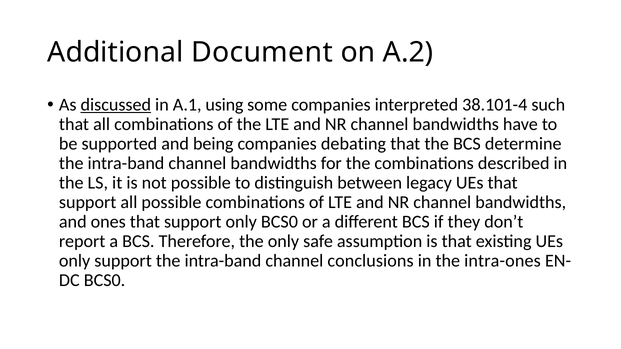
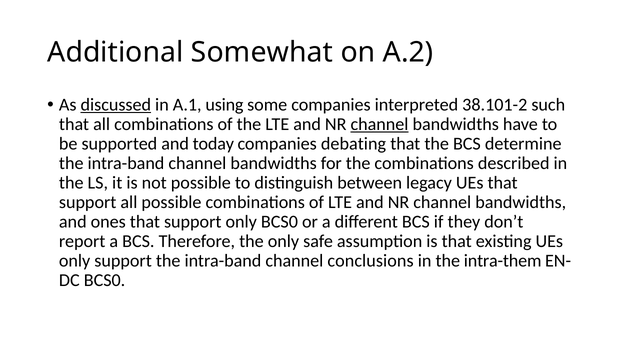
Document: Document -> Somewhat (262, 52)
38.101-4: 38.101-4 -> 38.101-2 (495, 105)
channel underline: none -> present (380, 124)
being: being -> today (213, 144)
intra-ones: intra-ones -> intra-them (503, 261)
